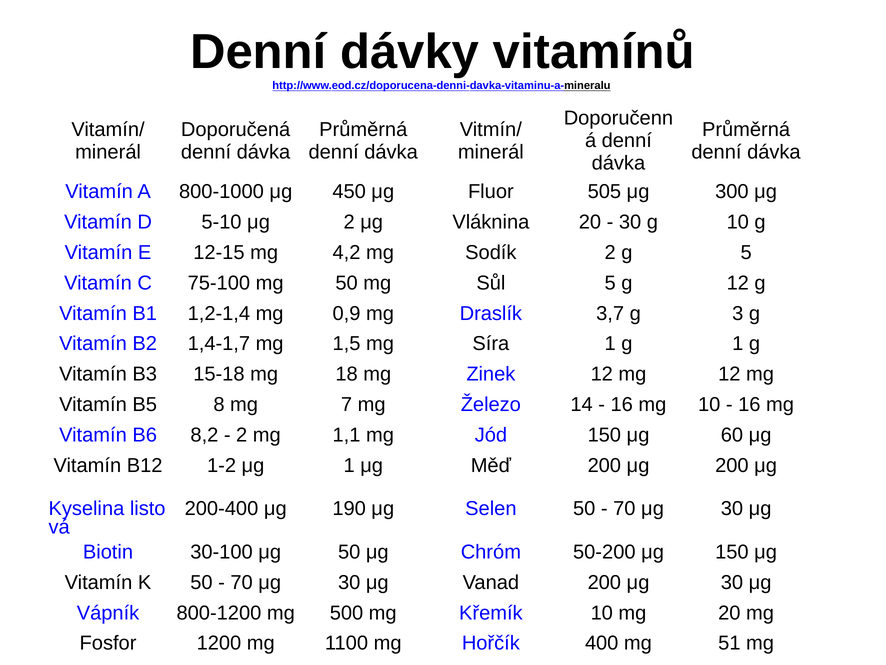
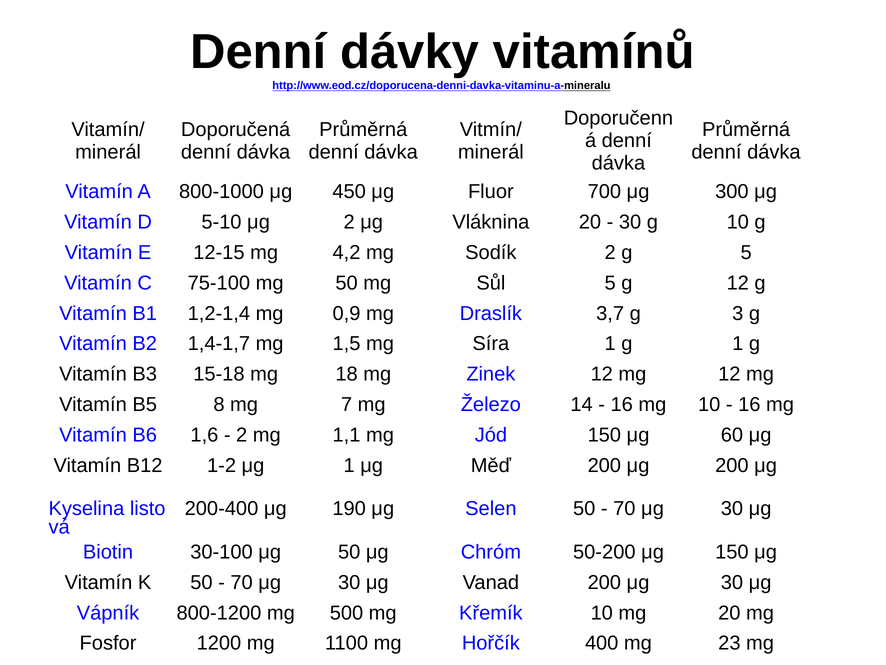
505: 505 -> 700 (604, 192)
8,2: 8,2 -> 1,6 (204, 435)
51: 51 -> 23 (729, 643)
